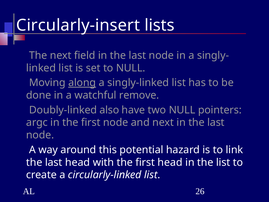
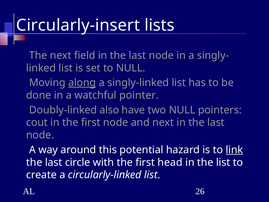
remove: remove -> pointer (139, 95)
argc: argc -> cout (37, 122)
link underline: none -> present (234, 150)
last head: head -> circle (78, 162)
